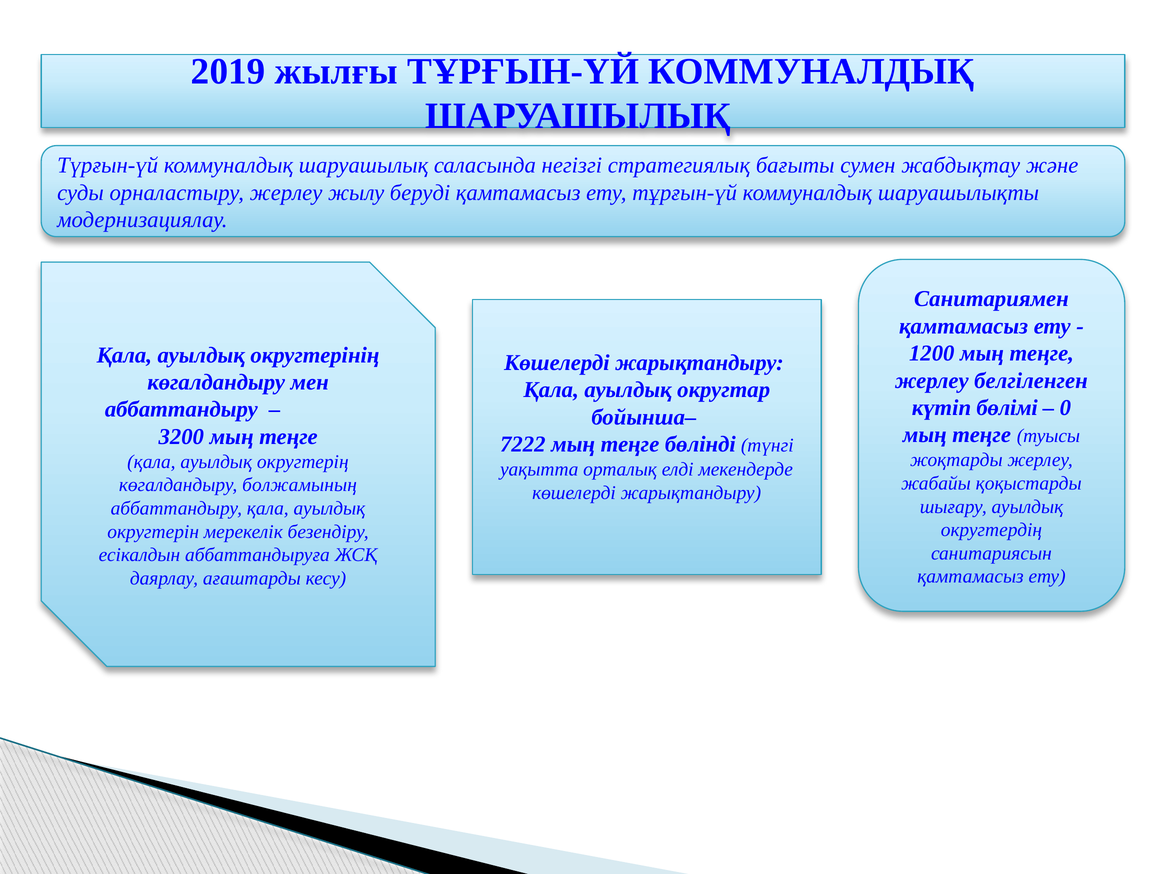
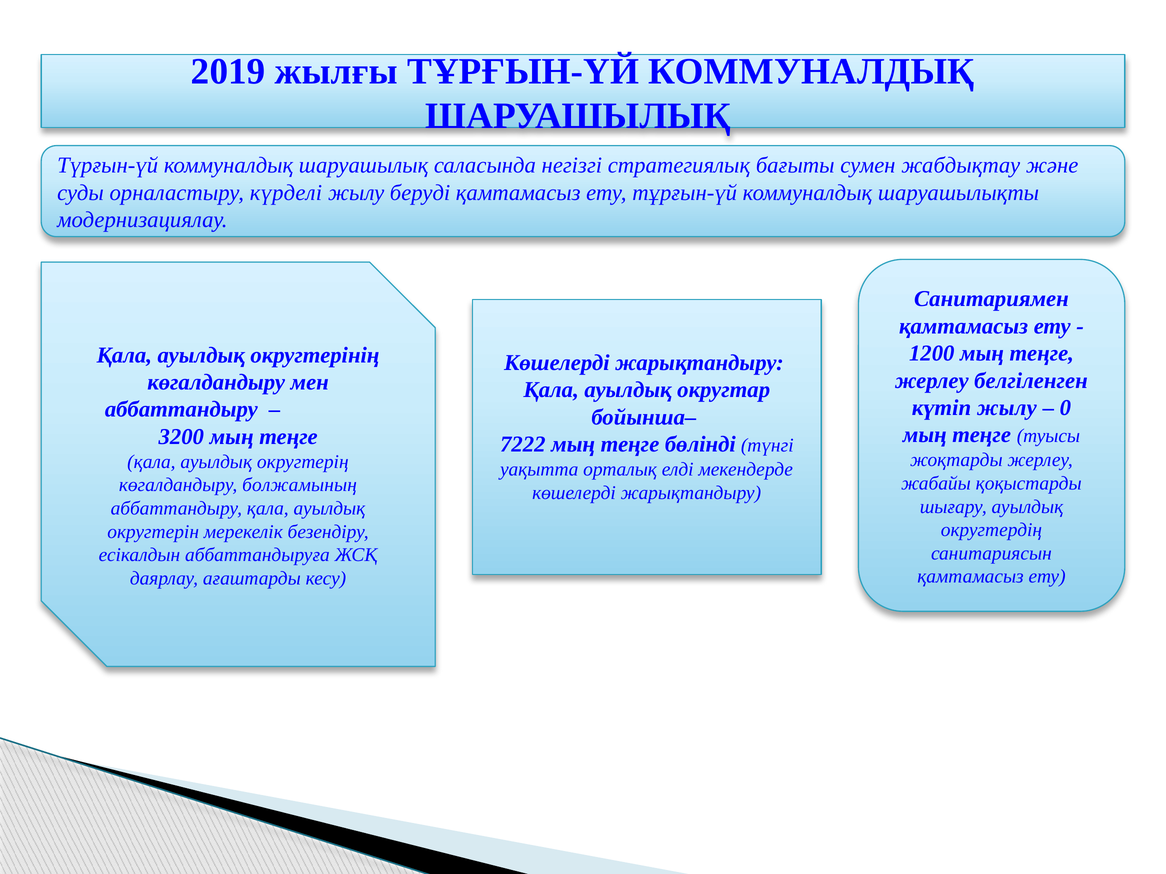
орналастыру жерлеу: жерлеу -> күрделі (286, 193)
күтіп бөлімі: бөлімі -> жылу (1007, 408)
